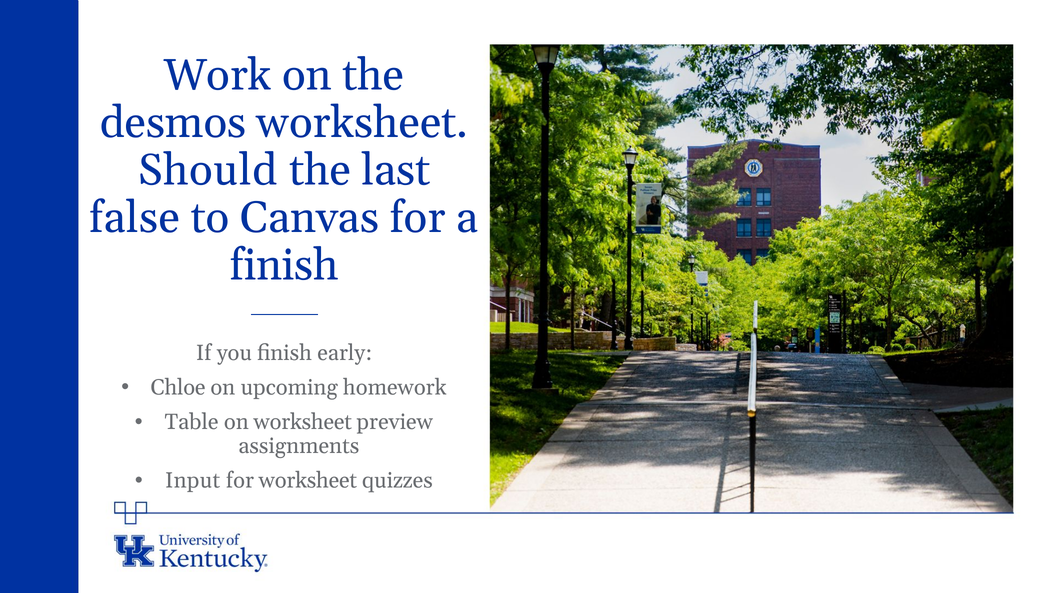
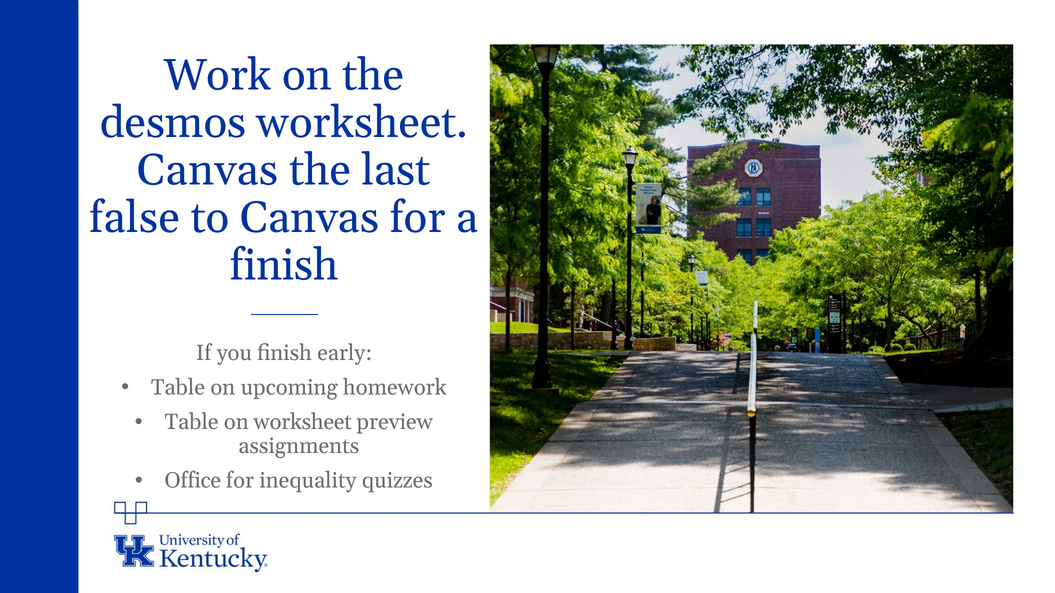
Should: Should -> Canvas (208, 170)
Chloe: Chloe -> Table (178, 388)
Input: Input -> Office (193, 481)
for worksheet: worksheet -> inequality (308, 481)
